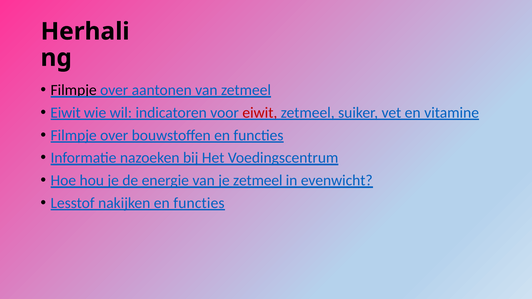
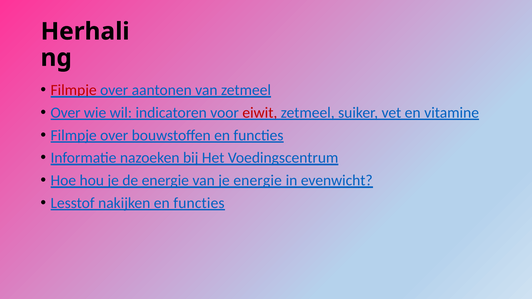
Filmpje colour: black -> red (74, 90)
Eiwit: Eiwit -> Over (66, 113)
je zetmeel: zetmeel -> energie (258, 181)
